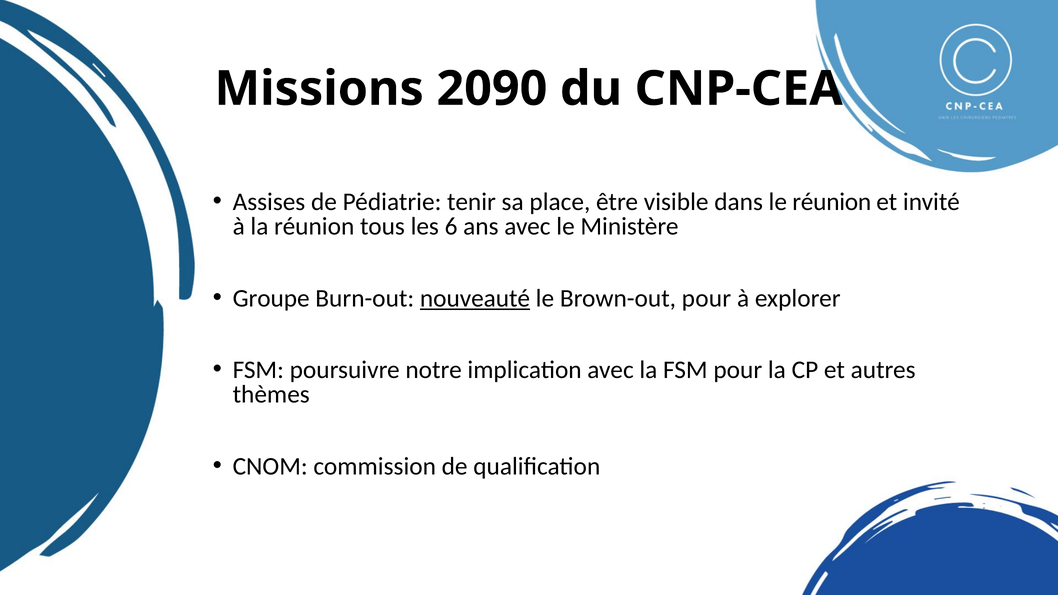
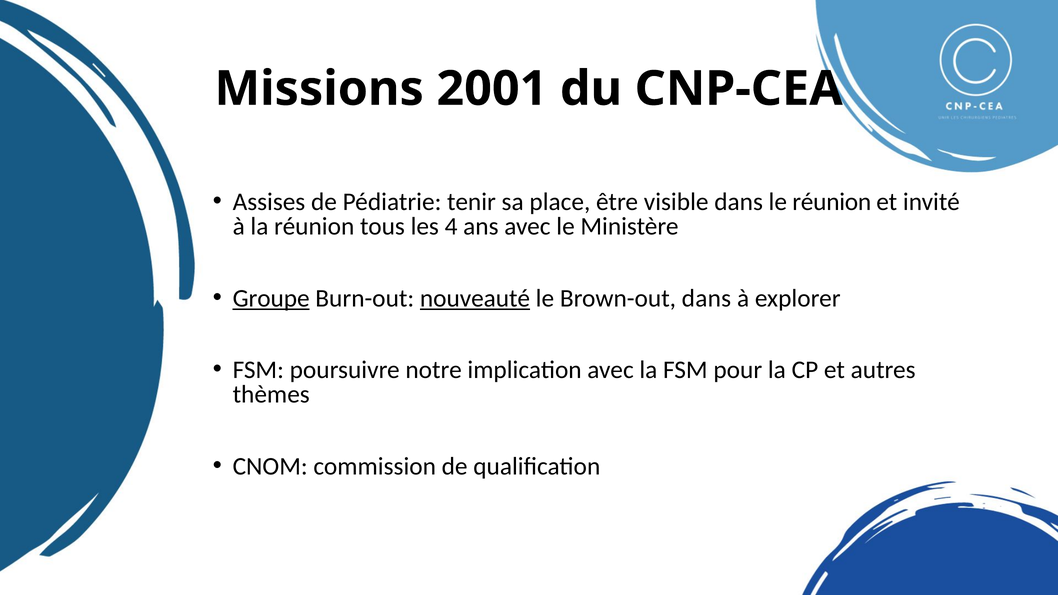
2090: 2090 -> 2001 (492, 89)
6: 6 -> 4 (451, 227)
Groupe underline: none -> present (271, 298)
Brown-out pour: pour -> dans (706, 298)
